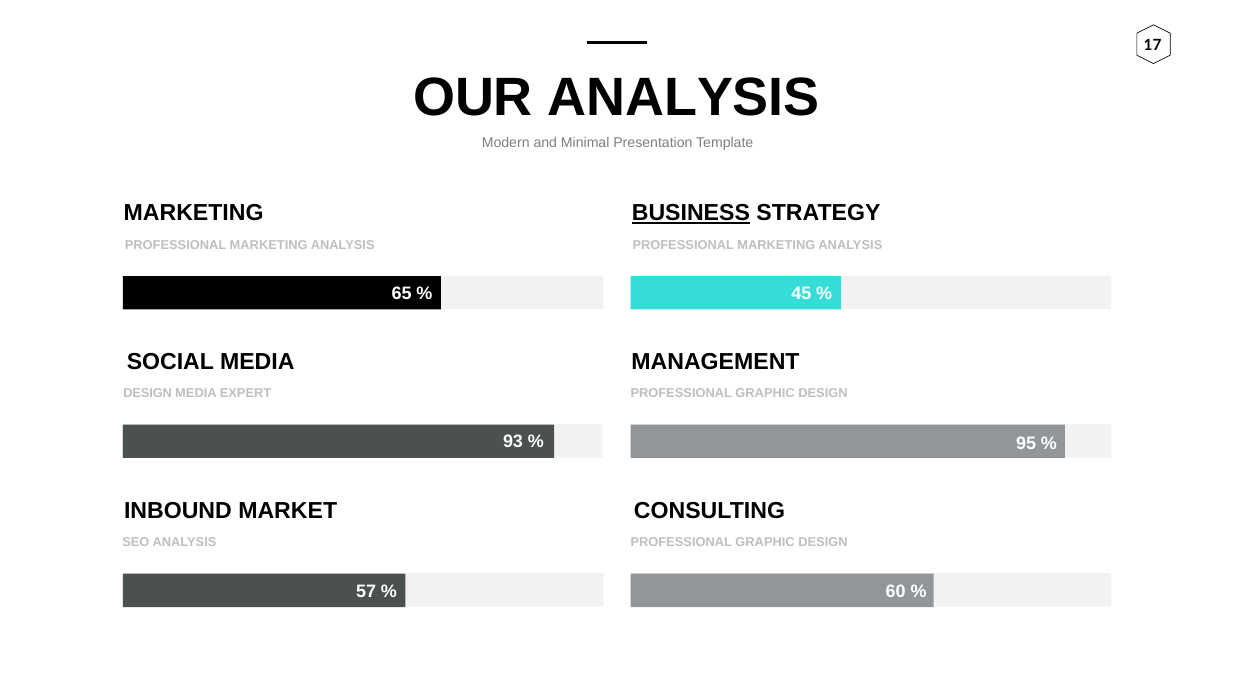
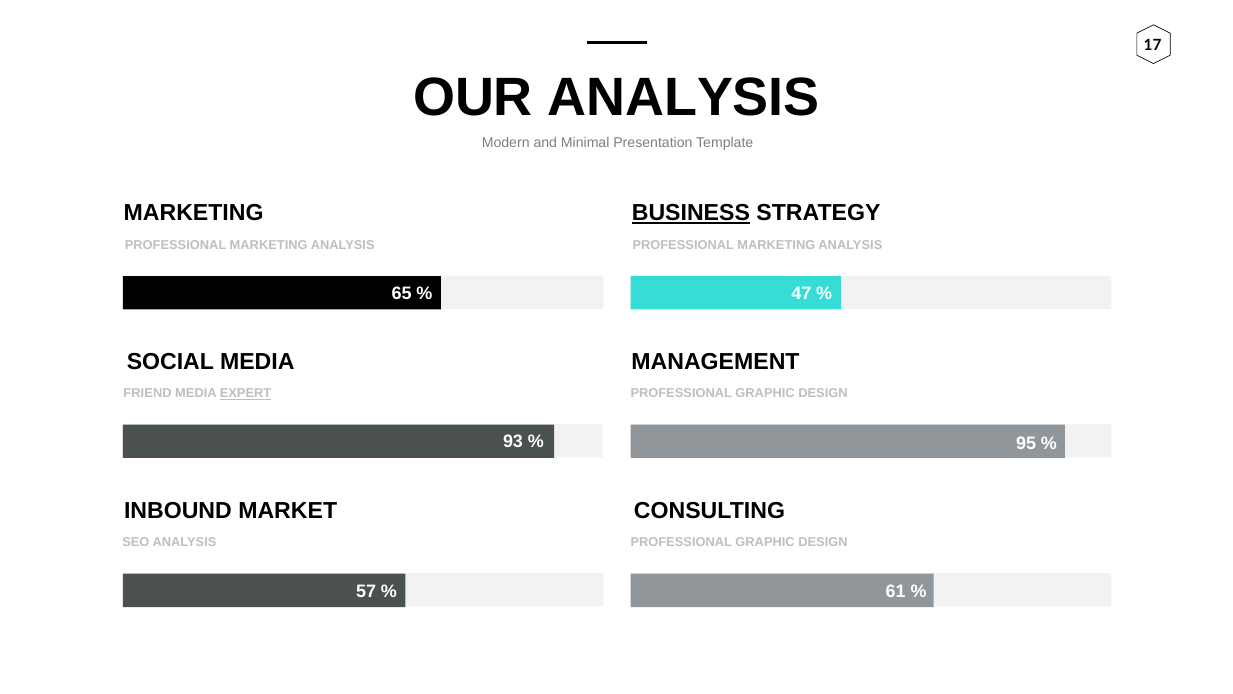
45: 45 -> 47 (801, 293)
DESIGN: DESIGN -> FRIEND (147, 393)
EXPERT underline: none -> present (246, 393)
60: 60 -> 61 (896, 591)
